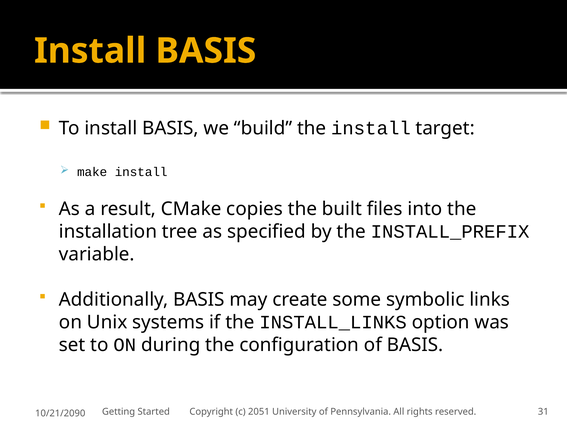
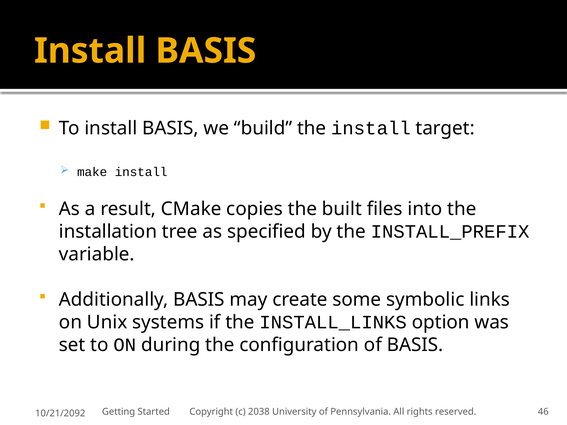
2051: 2051 -> 2038 (259, 412)
31: 31 -> 46 (543, 412)
10/21/2090: 10/21/2090 -> 10/21/2092 (60, 414)
